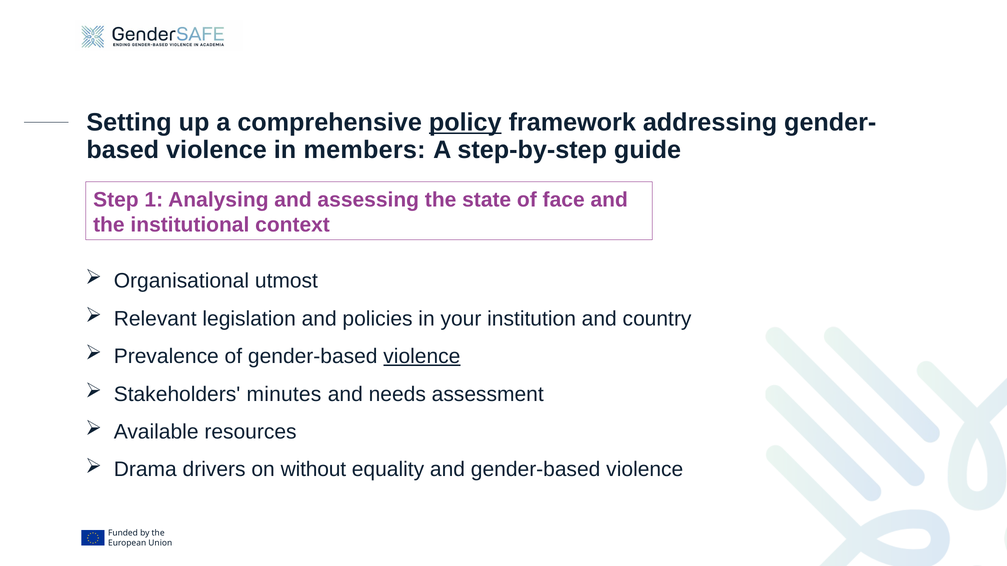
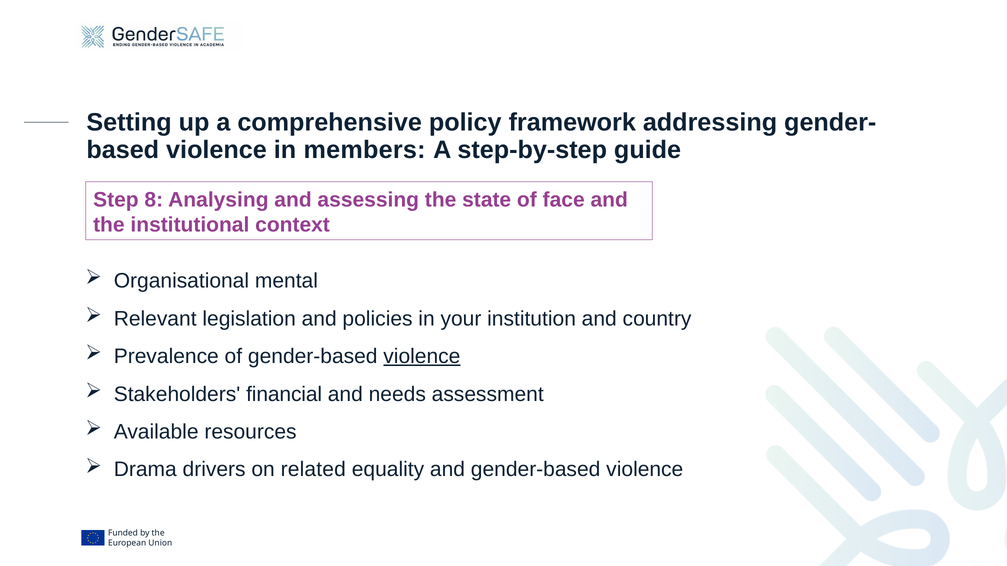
policy underline: present -> none (465, 123)
1: 1 -> 8 (154, 200)
utmost: utmost -> mental (286, 281)
minutes: minutes -> financial (284, 394)
without: without -> related (313, 470)
